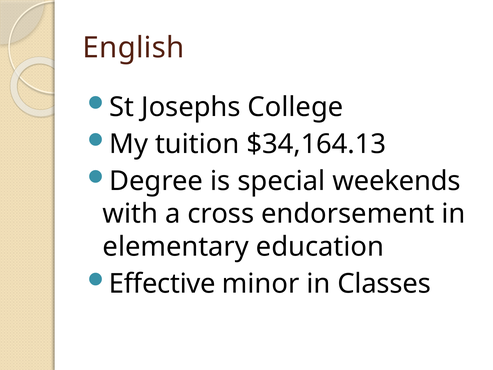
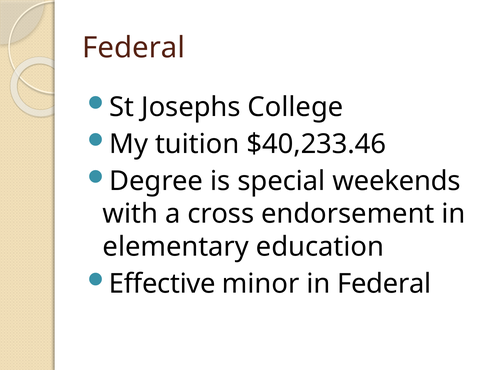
English: English -> Federal (134, 48)
$34,164.13: $34,164.13 -> $40,233.46 (316, 144)
in Classes: Classes -> Federal (384, 284)
